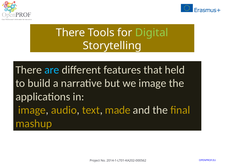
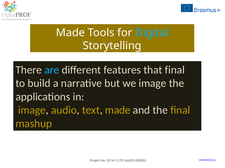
There: There -> Made (70, 33)
Digital colour: light green -> light blue (152, 33)
that held: held -> final (175, 70)
